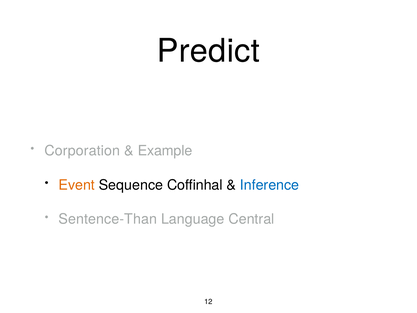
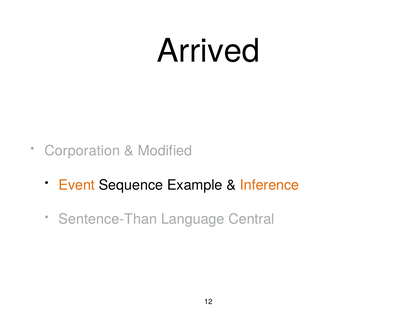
Predict: Predict -> Arrived (208, 51)
Example: Example -> Modified (165, 151)
Coffinhal: Coffinhal -> Example (195, 185)
Inference colour: blue -> orange (270, 185)
